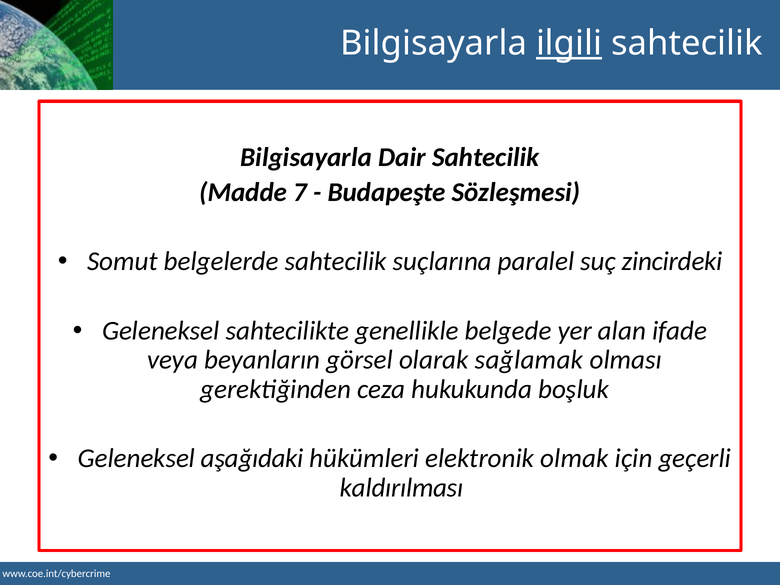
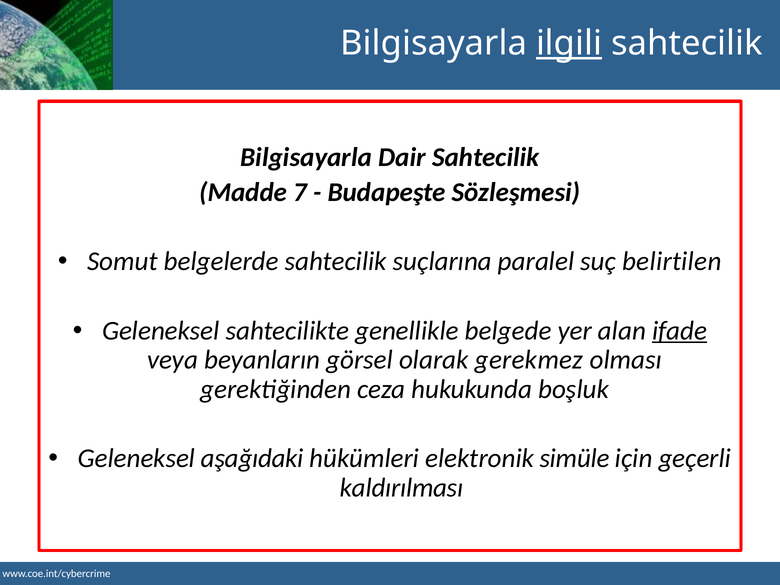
zincirdeki: zincirdeki -> belirtilen (672, 261)
ifade underline: none -> present (679, 331)
sağlamak: sağlamak -> gerekmez (529, 360)
olmak: olmak -> simüle (575, 458)
